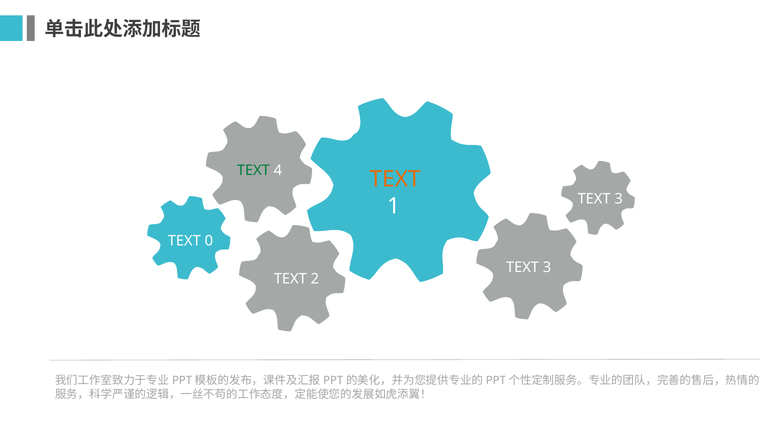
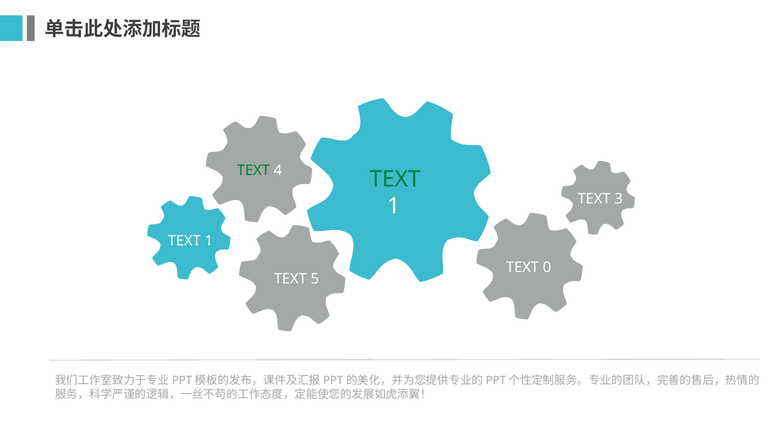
TEXT colour: orange -> green (395, 179)
0: 0 -> 1 (209, 241)
3: 3 -> 0 (547, 267)
2: 2 -> 5 (315, 278)
